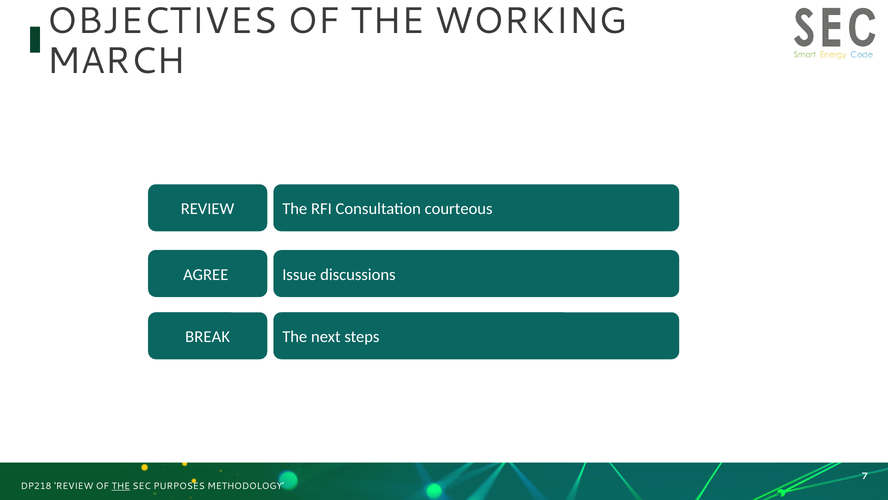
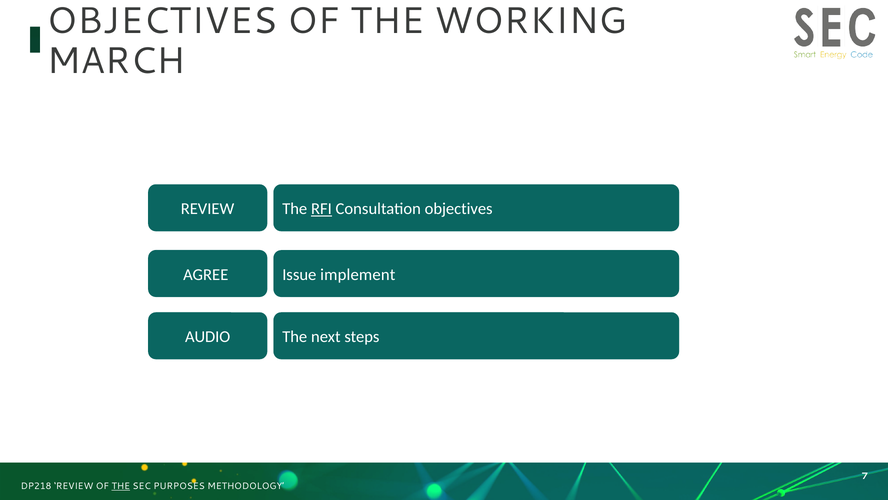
RFI underline: none -> present (321, 209)
Consultation courteous: courteous -> objectives (459, 209)
discussions: discussions -> implement (358, 274)
BREAK: BREAK -> AUDIO (208, 337)
